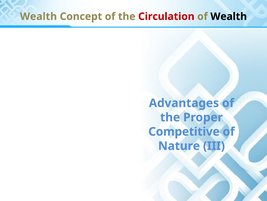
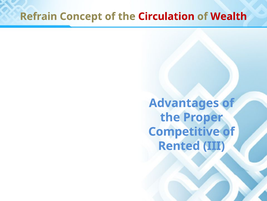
Wealth: Wealth -> Refrain (39, 16)
Wealth colour: black -> red (229, 16)
Nature: Nature -> Rented (179, 145)
